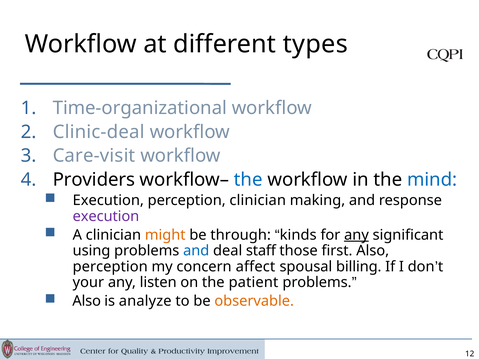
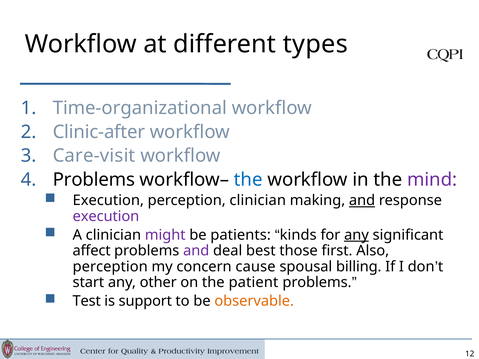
Clinic-deal: Clinic-deal -> Clinic-after (99, 132)
Providers: Providers -> Problems (94, 180)
mind colour: blue -> purple (432, 180)
and underline: none -> present (362, 201)
might colour: orange -> purple (165, 235)
through: through -> patients (241, 235)
using: using -> affect (92, 251)
and colour: blue -> purple (196, 251)
staff: staff -> best (261, 251)
affect: affect -> cause (255, 267)
your: your -> start (88, 283)
listen: listen -> other (158, 283)
Also: Also -> Test (87, 301)
analyze: analyze -> support (145, 301)
